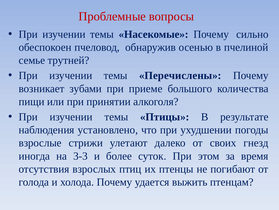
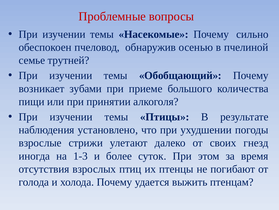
Перечислены: Перечислены -> Обобщающий (180, 75)
3-3: 3-3 -> 1-3 (80, 155)
